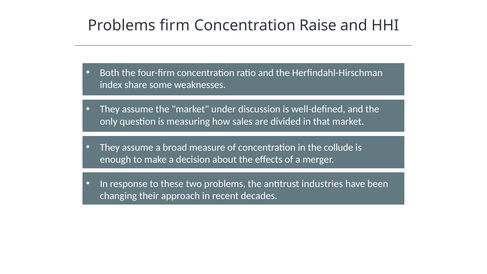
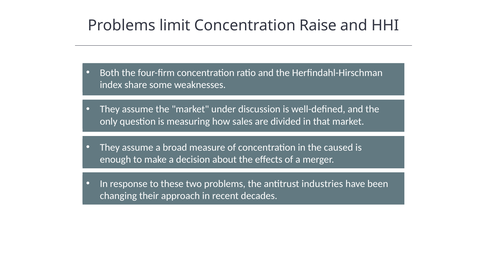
firm: firm -> limit (175, 26)
collude: collude -> caused (338, 147)
